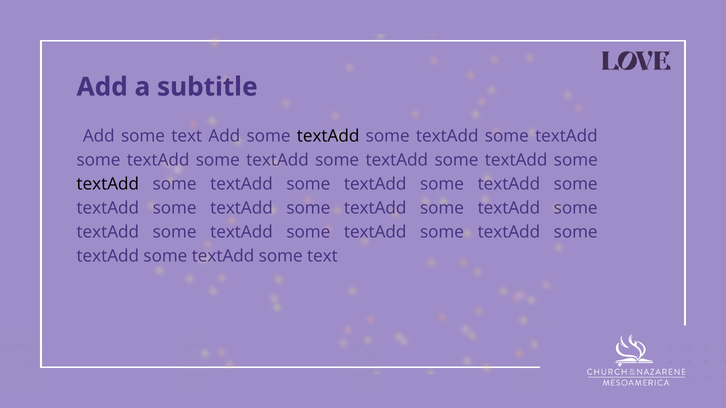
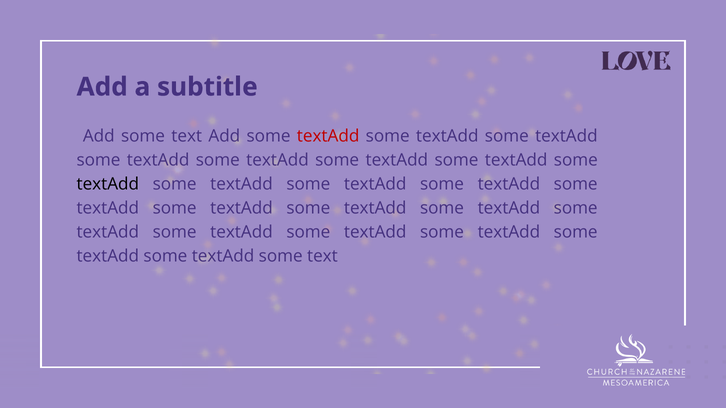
textAdd colour: black -> red (328, 136)
